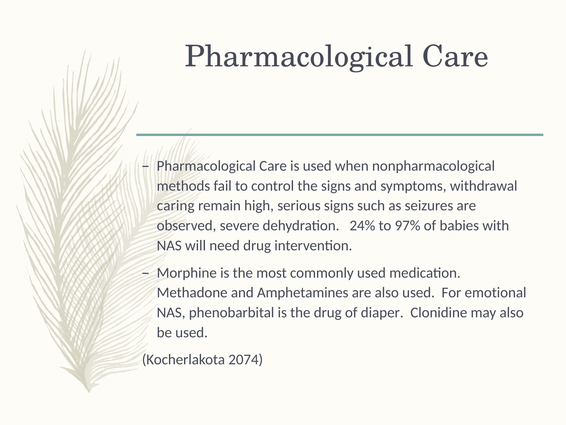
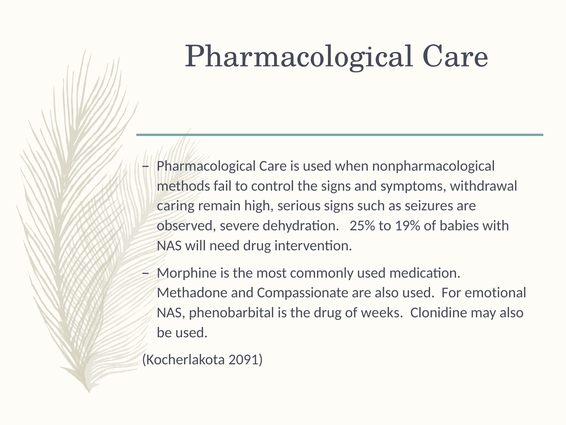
24%: 24% -> 25% (362, 225)
97%: 97% -> 19% (408, 225)
Amphetamines: Amphetamines -> Compassionate (303, 292)
diaper: diaper -> weeks (382, 312)
2074: 2074 -> 2091 (246, 359)
